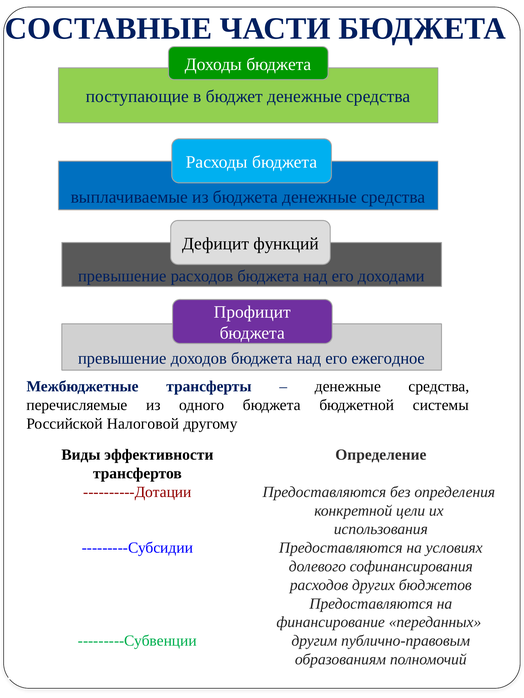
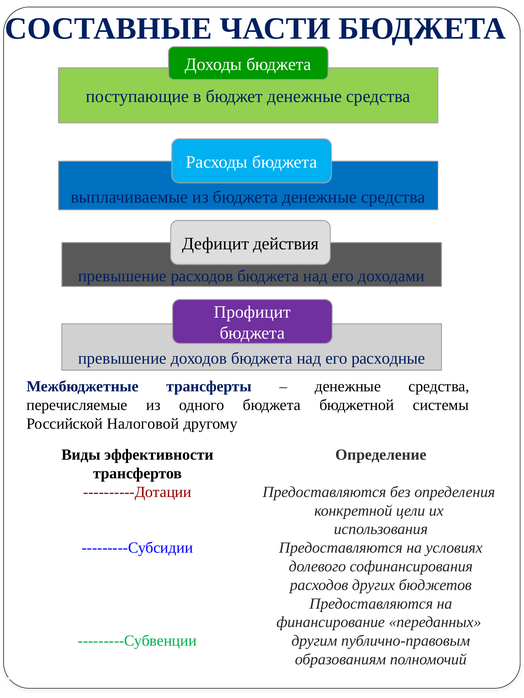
функций: функций -> действия (286, 244)
ежегодное: ежегодное -> расходные (388, 359)
